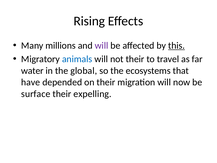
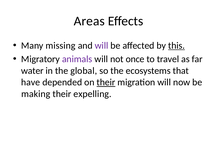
Rising: Rising -> Areas (89, 21)
millions: millions -> missing (61, 46)
animals colour: blue -> purple (77, 59)
not their: their -> once (135, 59)
their underline: none -> present (106, 82)
surface: surface -> making (36, 94)
